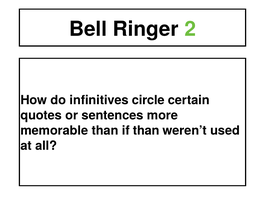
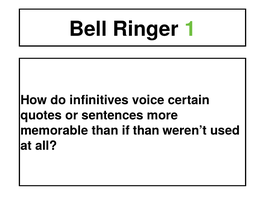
2: 2 -> 1 (190, 29)
circle: circle -> voice (148, 100)
